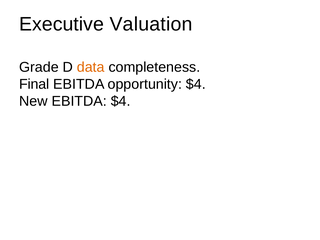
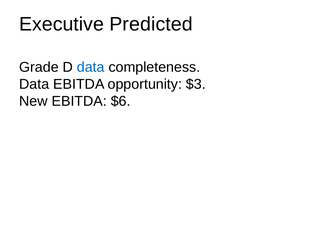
Valuation: Valuation -> Predicted (151, 24)
data colour: orange -> blue (91, 67)
Final: Final -> Data (34, 84)
opportunity $4: $4 -> $3 (196, 84)
EBITDA $4: $4 -> $6 (121, 101)
